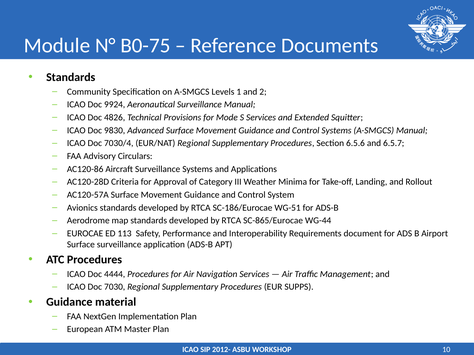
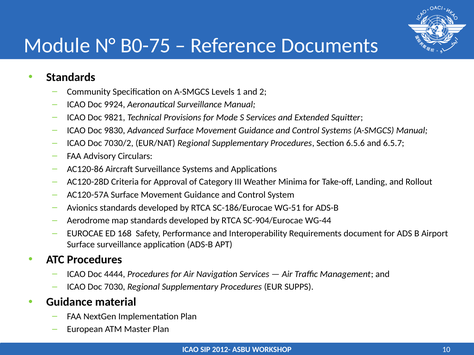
4826: 4826 -> 9821 (115, 118)
7030/4: 7030/4 -> 7030/2 (119, 143)
SC-865/Eurocae: SC-865/Eurocae -> SC-904/Eurocae (273, 221)
113: 113 -> 168 (125, 234)
